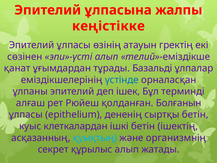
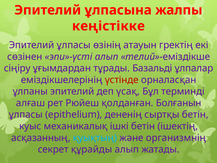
қанат: қанат -> сіңіру (17, 68)
үстінде colour: blue -> red (122, 80)
ішек: ішек -> үсақ (128, 91)
клеткалардан: клеткалардан -> механикалық (76, 126)
құрылыс: құрылыс -> құрайды (92, 149)
